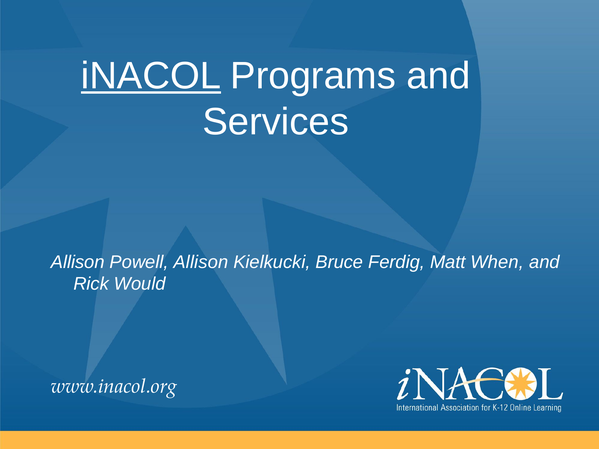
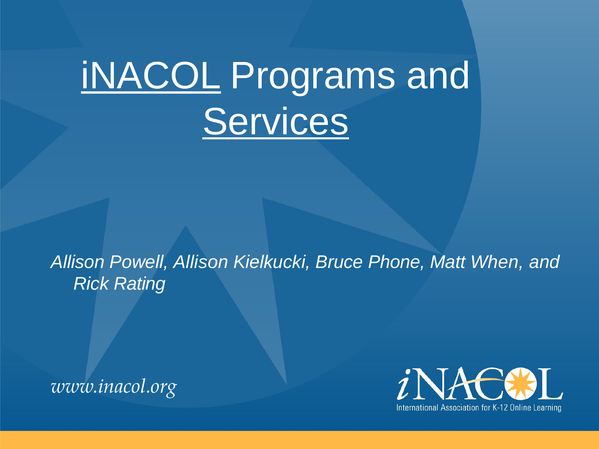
Services underline: none -> present (276, 122)
Ferdig: Ferdig -> Phone (397, 262)
Would: Would -> Rating (140, 284)
